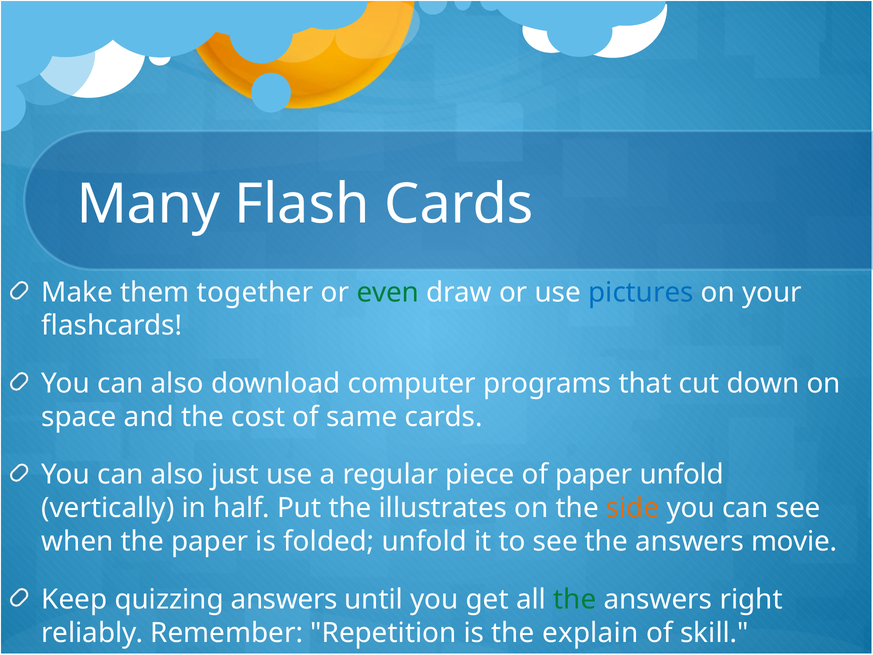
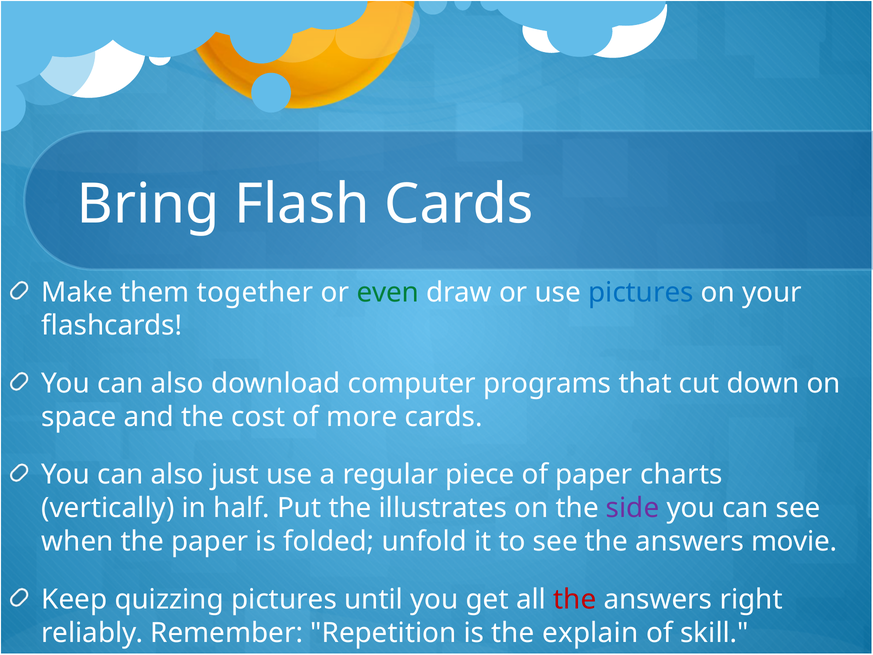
Many: Many -> Bring (148, 204)
same: same -> more (362, 417)
paper unfold: unfold -> charts (682, 475)
side colour: orange -> purple (633, 508)
quizzing answers: answers -> pictures (284, 599)
the colour: green -> red (575, 599)
